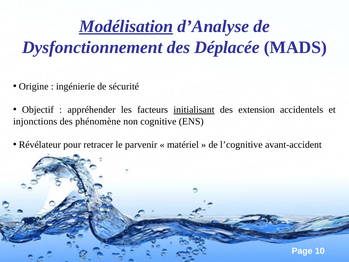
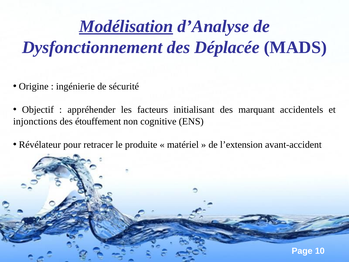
initialisant underline: present -> none (194, 110)
extension: extension -> marquant (257, 110)
phénomène: phénomène -> étouffement (98, 121)
parvenir: parvenir -> produite (141, 145)
l’cognitive: l’cognitive -> l’extension (241, 145)
